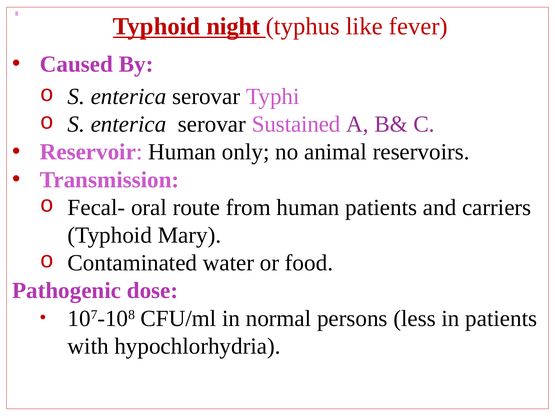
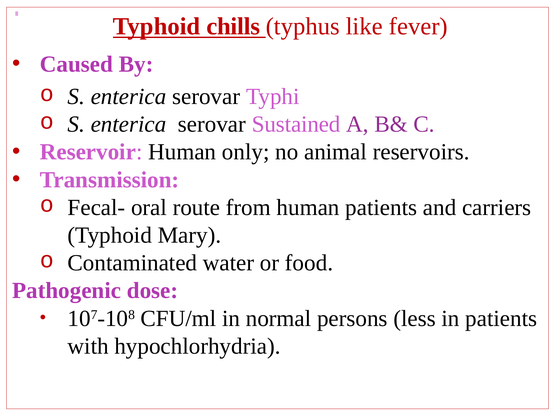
night: night -> chills (233, 26)
